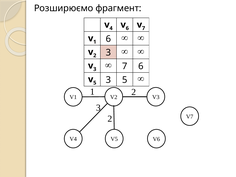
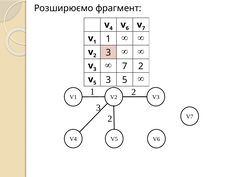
6: 6 -> 1 (108, 39)
7 6: 6 -> 2 (141, 66)
